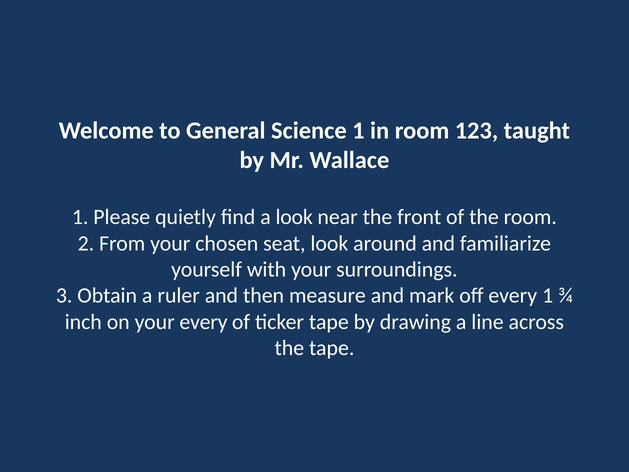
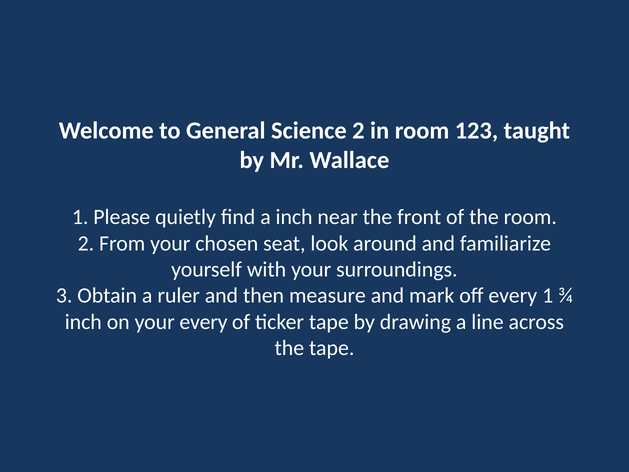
Science 1: 1 -> 2 (358, 131)
a look: look -> inch (294, 217)
